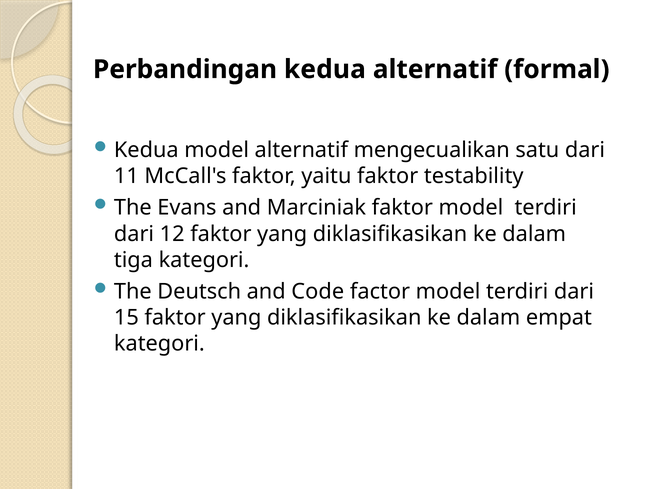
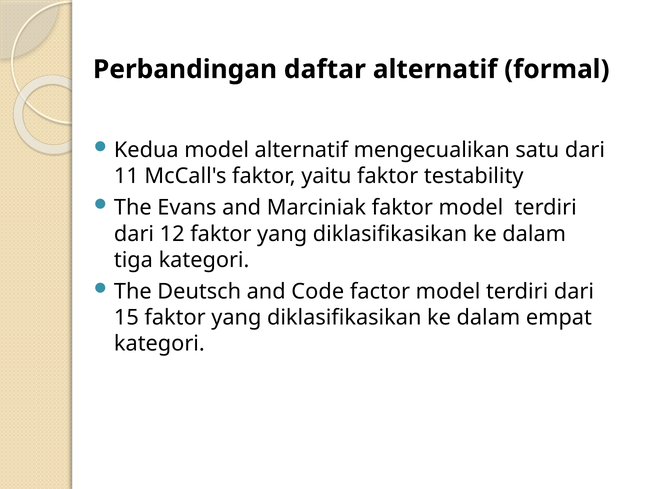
Perbandingan kedua: kedua -> daftar (325, 69)
